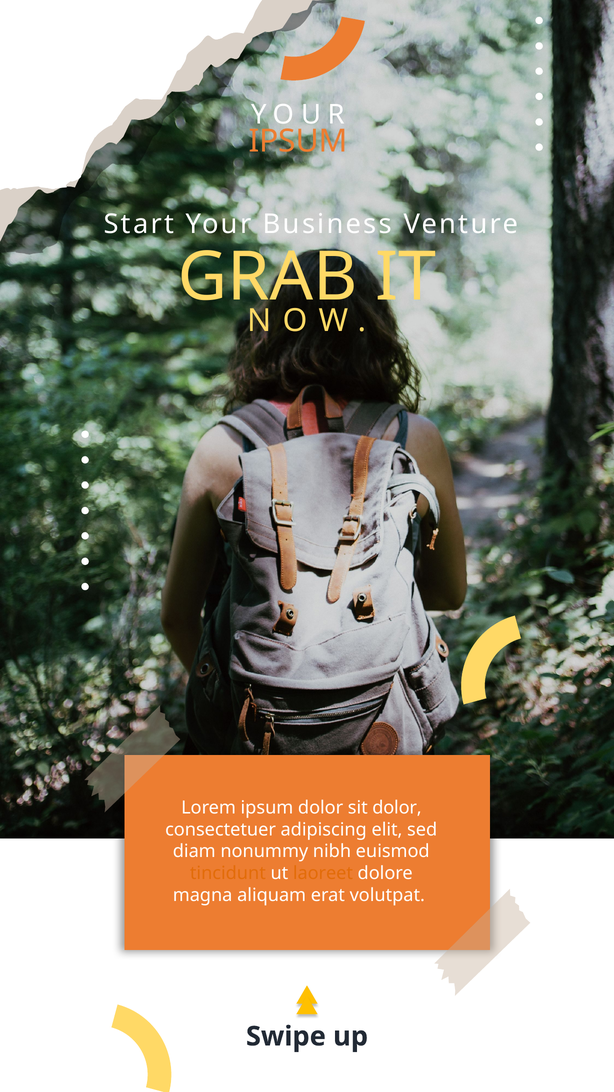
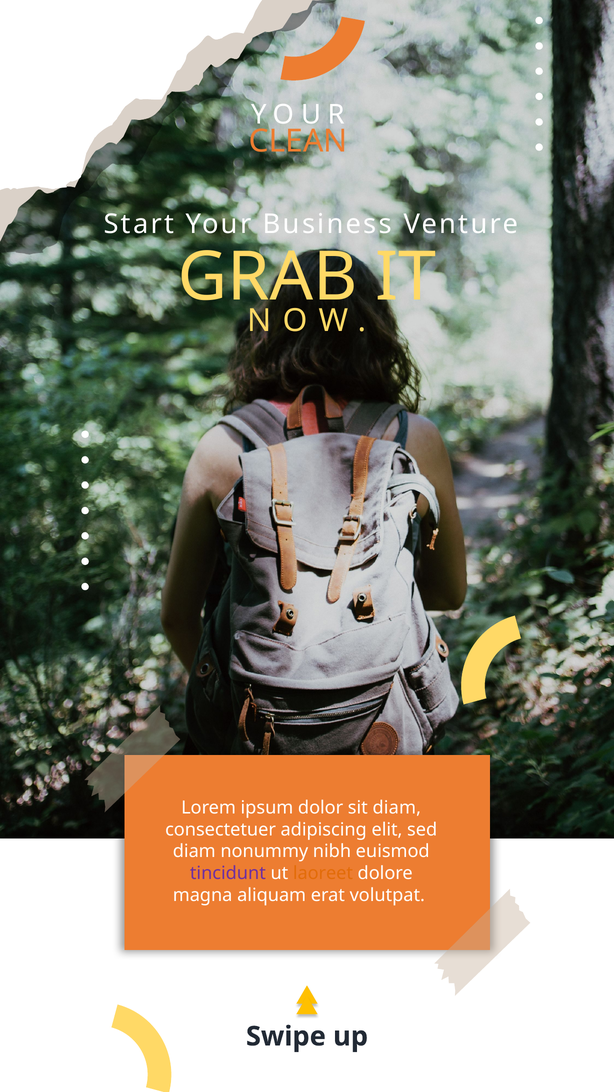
IPSUM: IPSUM -> CLEAN (298, 141)
sit dolor: dolor -> diam (397, 807)
tincidunt colour: orange -> purple (228, 873)
